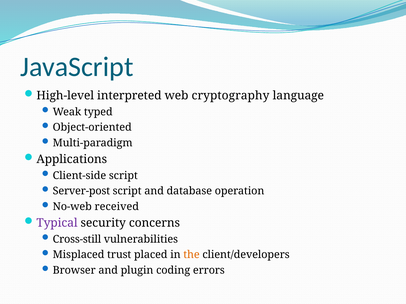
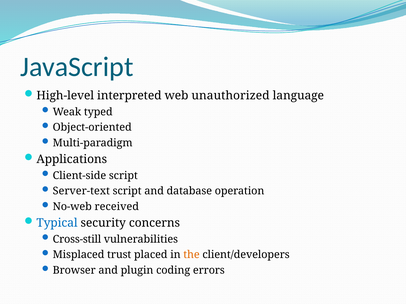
cryptography: cryptography -> unauthorized (230, 96)
Server-post: Server-post -> Server-text (81, 191)
Typical colour: purple -> blue (57, 223)
